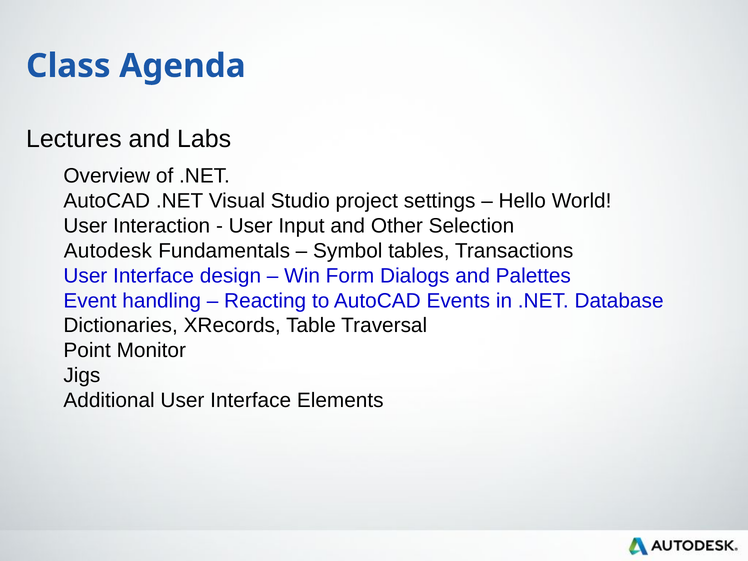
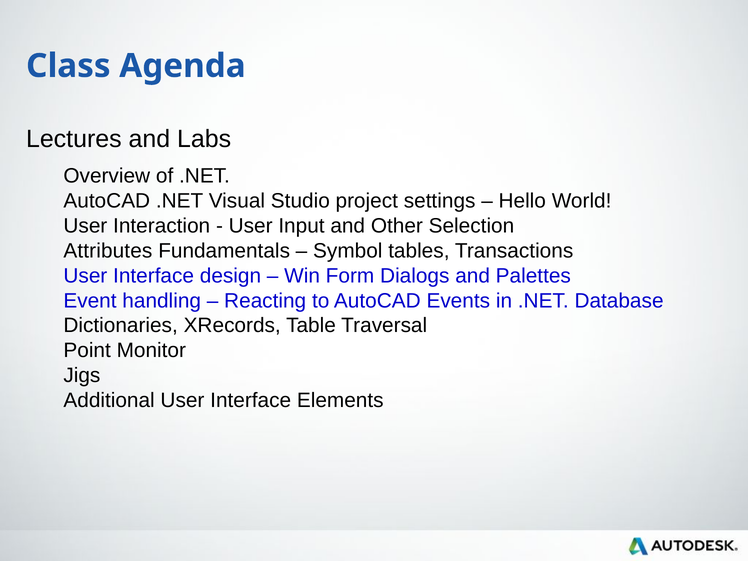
Autodesk: Autodesk -> Attributes (108, 251)
